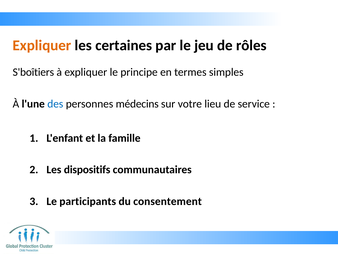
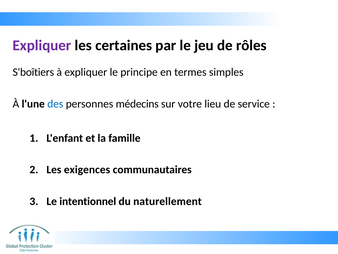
Expliquer colour: orange -> purple (42, 45)
dispositifs: dispositifs -> exigences (87, 169)
participants: participants -> intentionnel (88, 201)
consentement: consentement -> naturellement (168, 201)
